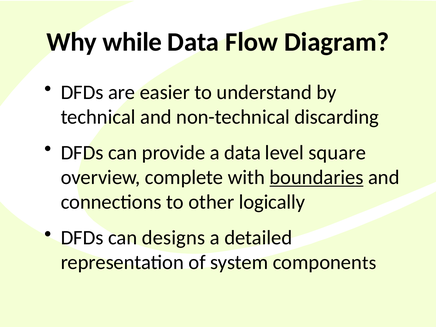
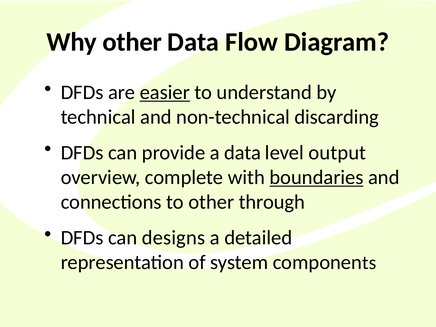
Why while: while -> other (132, 42)
easier underline: none -> present (165, 92)
square: square -> output (337, 153)
logically: logically -> through (272, 202)
